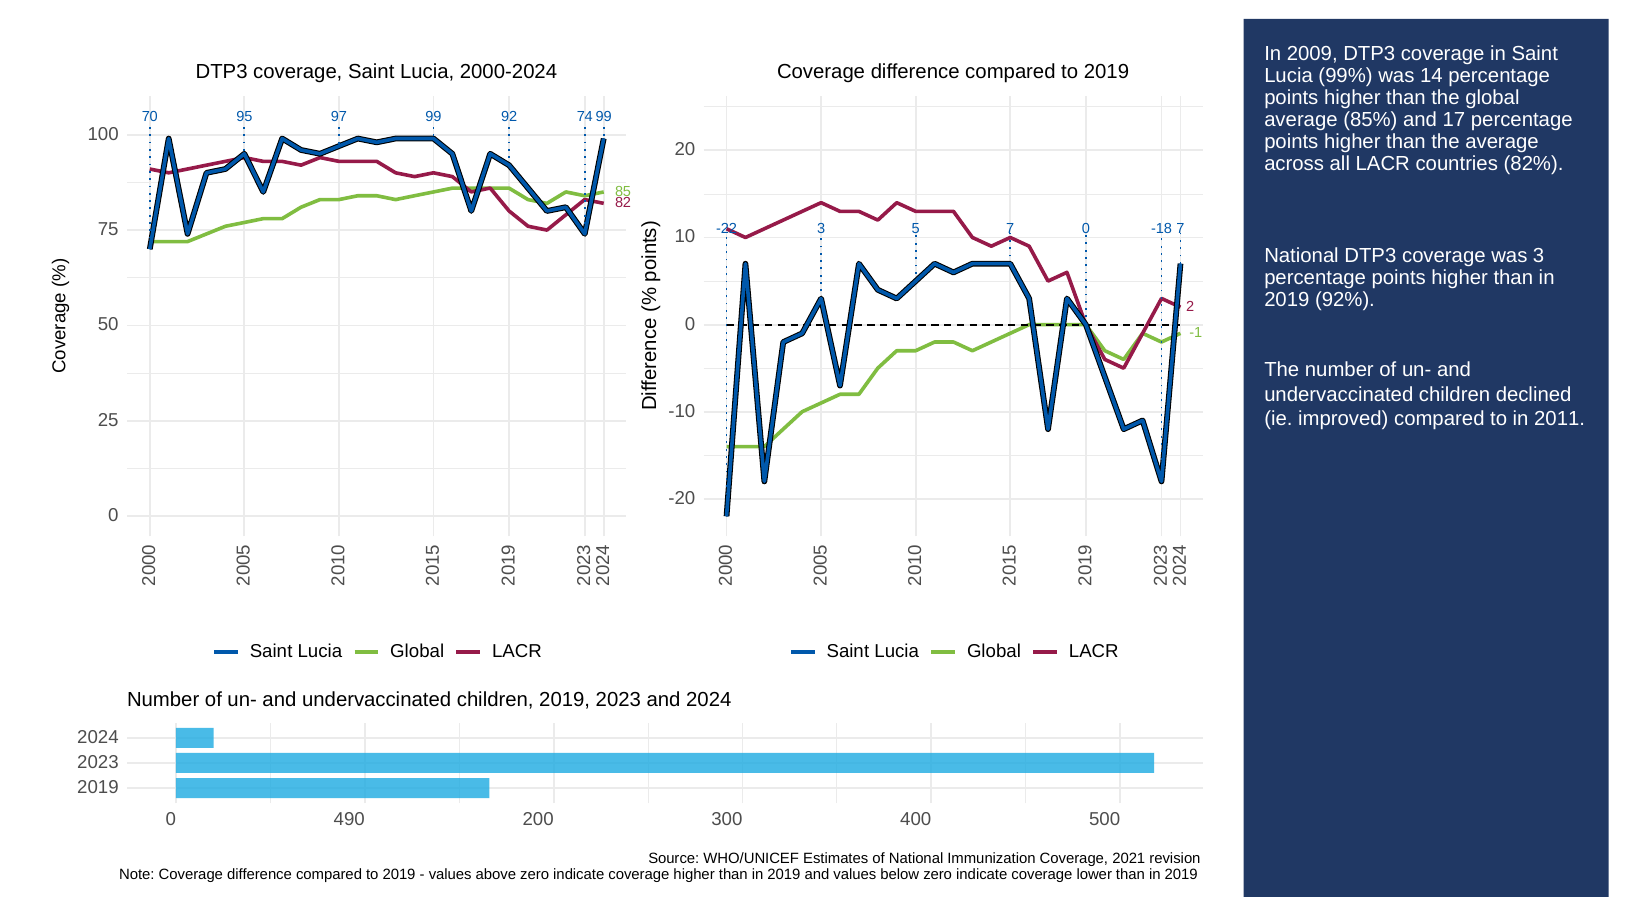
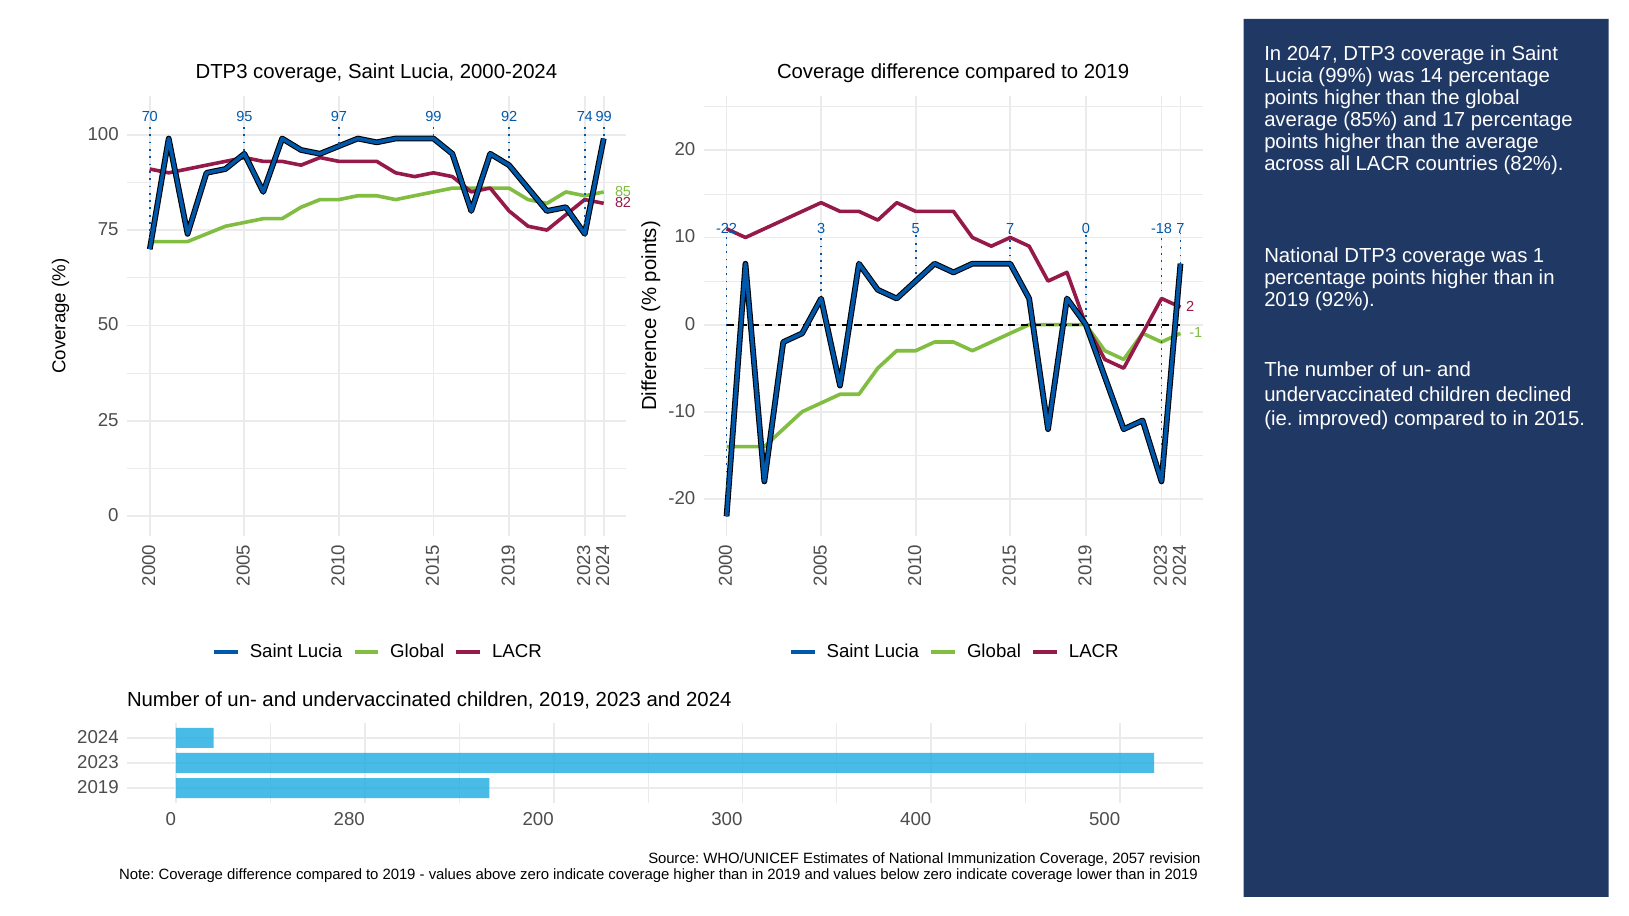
2009: 2009 -> 2047 (1312, 54)
was 3: 3 -> 1 (1539, 256)
2011: 2011 -> 2015 (1560, 419)
490: 490 -> 280 (349, 820)
2021: 2021 -> 2057 (1129, 859)
